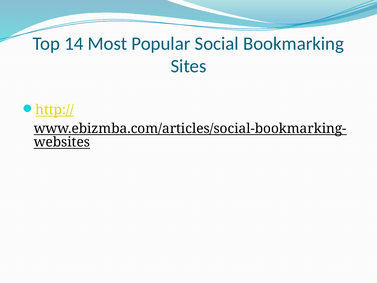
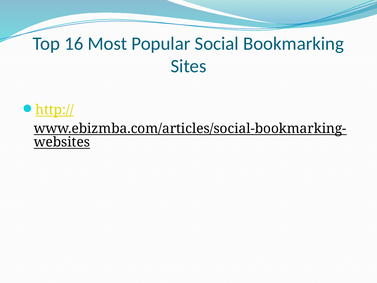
14: 14 -> 16 (74, 44)
